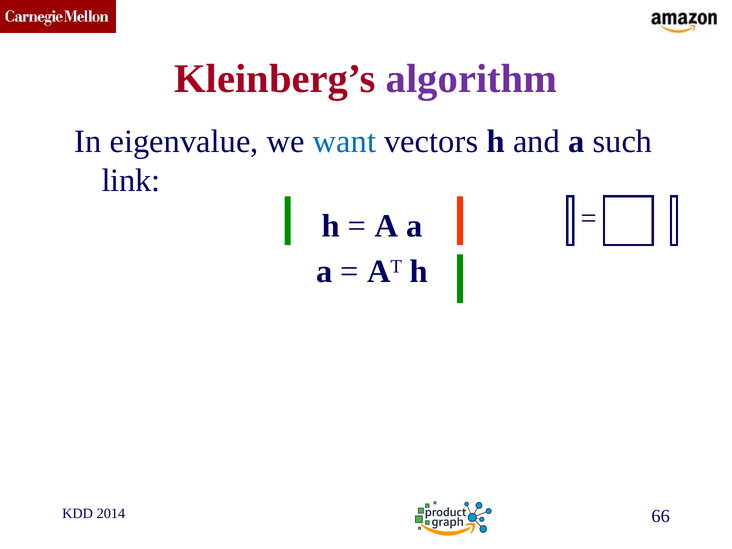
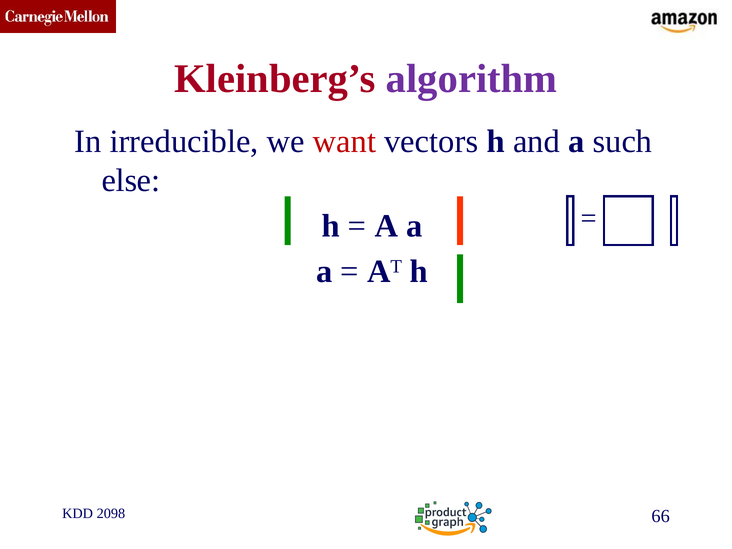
eigenvalue: eigenvalue -> irreducible (184, 141)
want colour: blue -> red (345, 141)
link: link -> else (131, 180)
2014: 2014 -> 2098 (111, 513)
